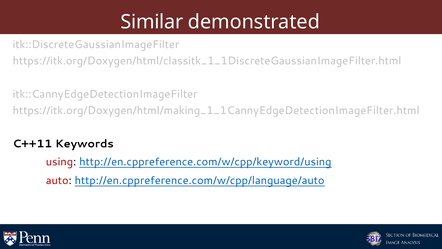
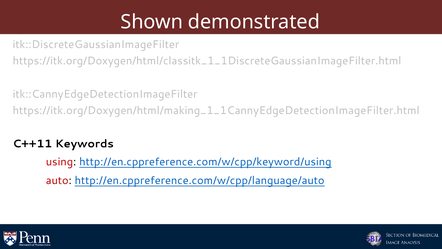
Similar: Similar -> Shown (152, 22)
